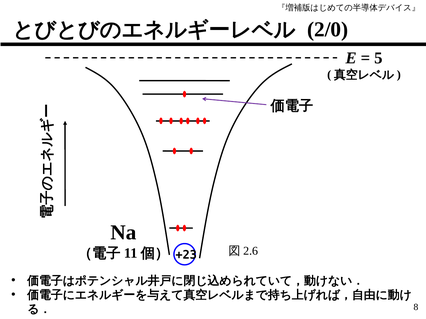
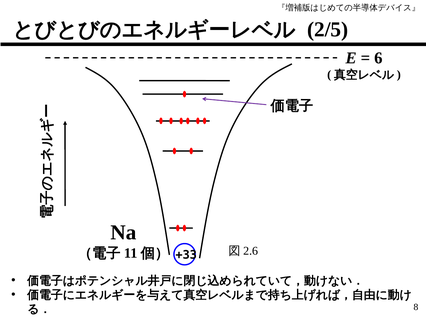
2/0: 2/0 -> 2/5 (328, 30)
5: 5 -> 6 (378, 58)
+23: +23 -> +33 (186, 255)
